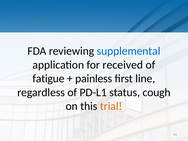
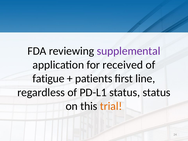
supplemental colour: blue -> purple (129, 51)
painless: painless -> patients (94, 79)
status cough: cough -> status (157, 92)
